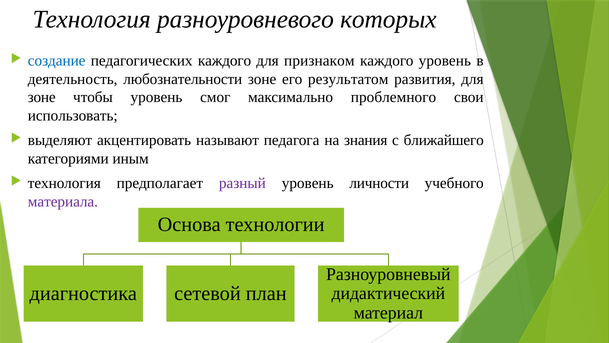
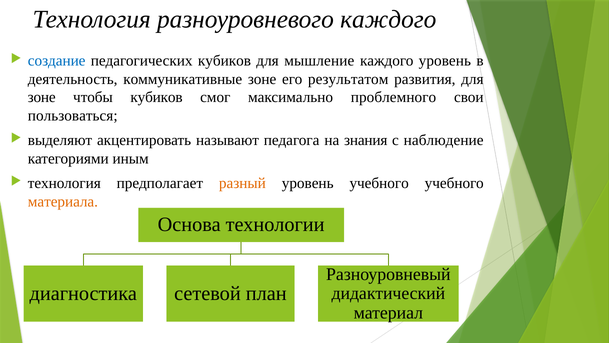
разноуровневого которых: которых -> каждого (388, 19)
педагогических каждого: каждого -> кубиков (224, 61)
признаком: признаком -> мышление (319, 61)
любознательности: любознательности -> коммуникативные (183, 79)
чтобы уровень: уровень -> кубиков (157, 97)
использовать: использовать -> пользоваться (73, 116)
ближайшего: ближайшего -> наблюдение (444, 140)
разный colour: purple -> orange (242, 183)
уровень личности: личности -> учебного (379, 183)
материала colour: purple -> orange (63, 201)
